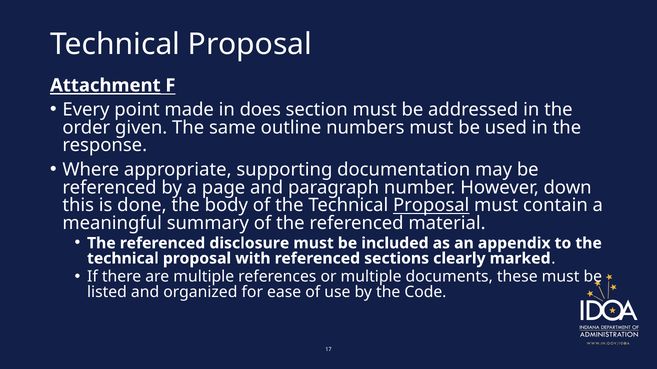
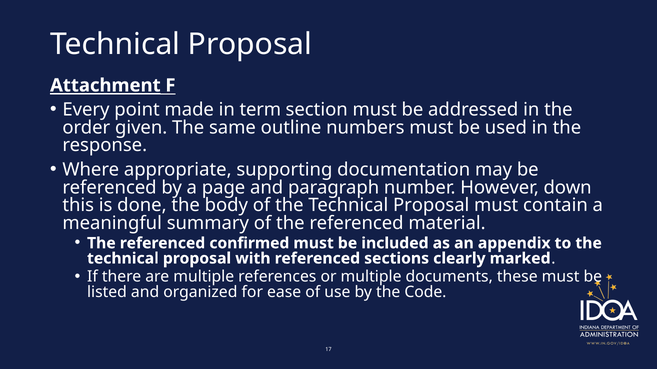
does: does -> term (260, 110)
Proposal underline: present -> none (431, 206)
disclosure: disclosure -> confirmed (249, 244)
